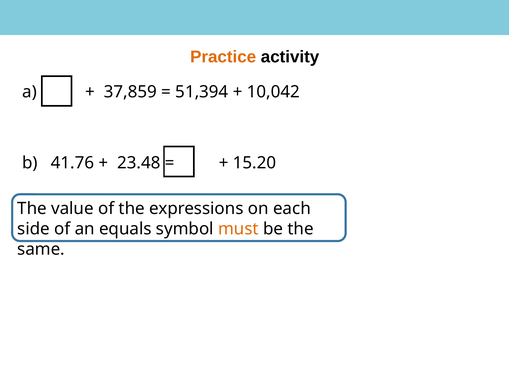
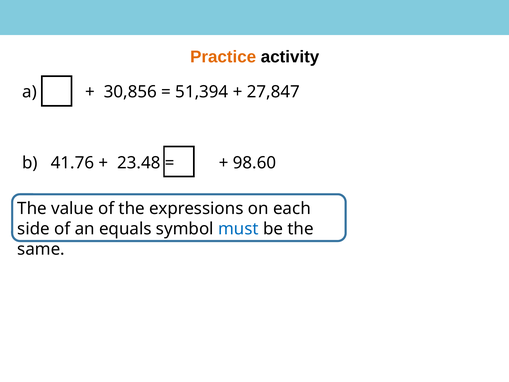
37,859: 37,859 -> 30,856 (130, 92)
10,042: 10,042 -> 27,847 (273, 92)
15.20: 15.20 -> 98.60 (254, 163)
must colour: orange -> blue (238, 229)
